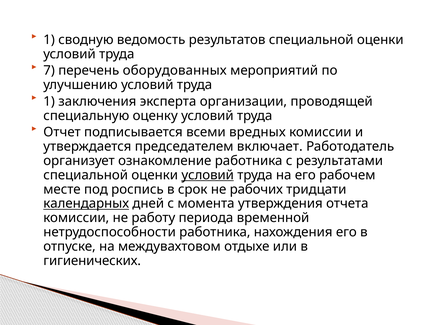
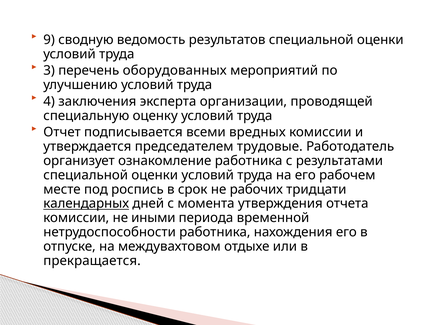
1: 1 -> 9 (49, 40)
7: 7 -> 3 (49, 71)
1: 1 -> 4 (49, 102)
включает: включает -> трудовые (270, 147)
условий underline: present -> none (208, 175)
работу: работу -> иными (153, 218)
гигиенических: гигиенических -> прекращается (92, 261)
